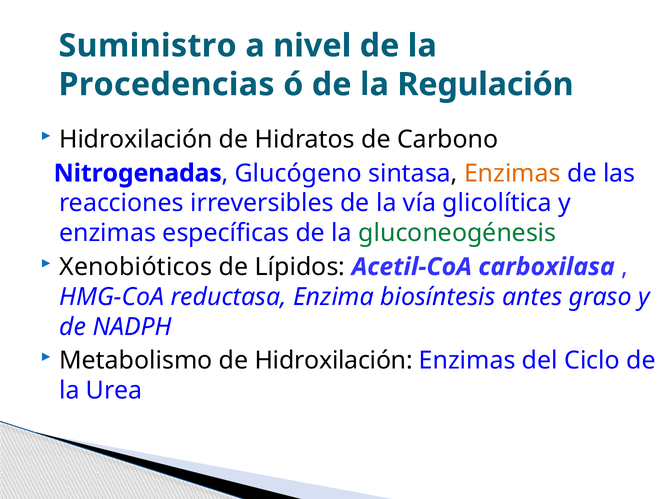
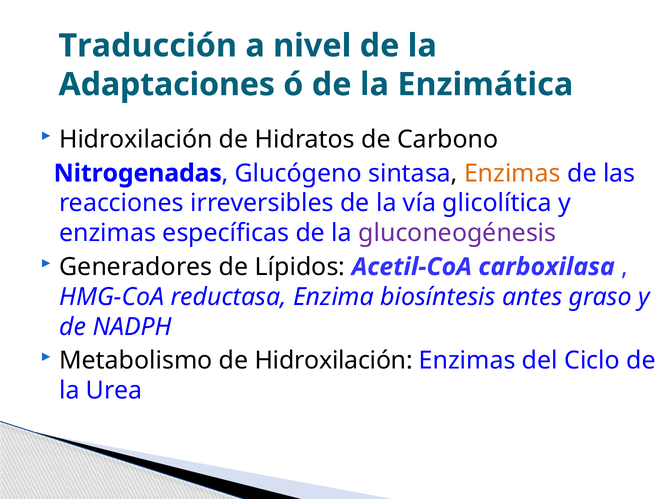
Suministro: Suministro -> Traducción (148, 46)
Procedencias: Procedencias -> Adaptaciones (167, 84)
Regulación: Regulación -> Enzimática (485, 84)
gluconeogénesis colour: green -> purple (457, 233)
Xenobióticos: Xenobióticos -> Generadores (136, 267)
